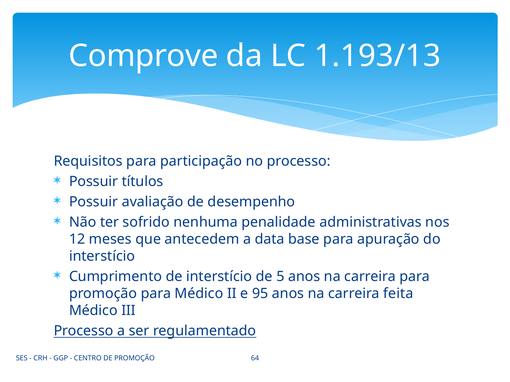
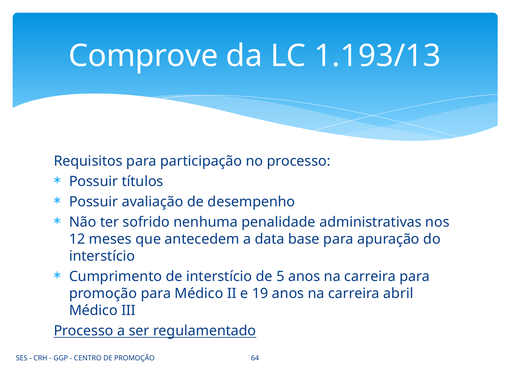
95: 95 -> 19 (260, 294)
feita: feita -> abril (398, 294)
